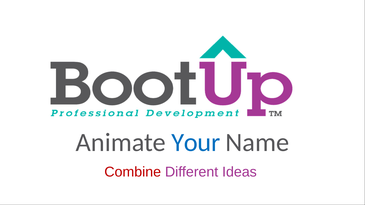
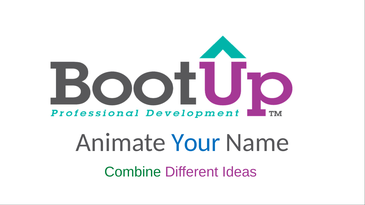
Combine colour: red -> green (133, 172)
